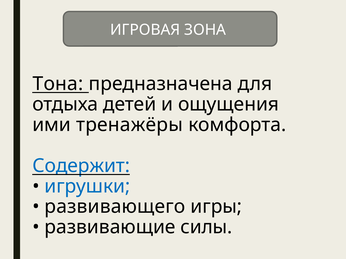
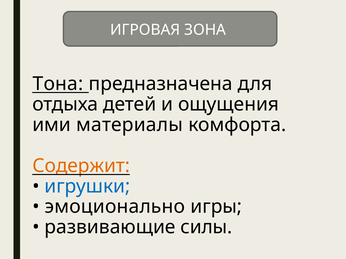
тренажёры: тренажёры -> материалы (130, 125)
Содержит colour: blue -> orange (81, 166)
развивающего: развивающего -> эмоционально (115, 207)
